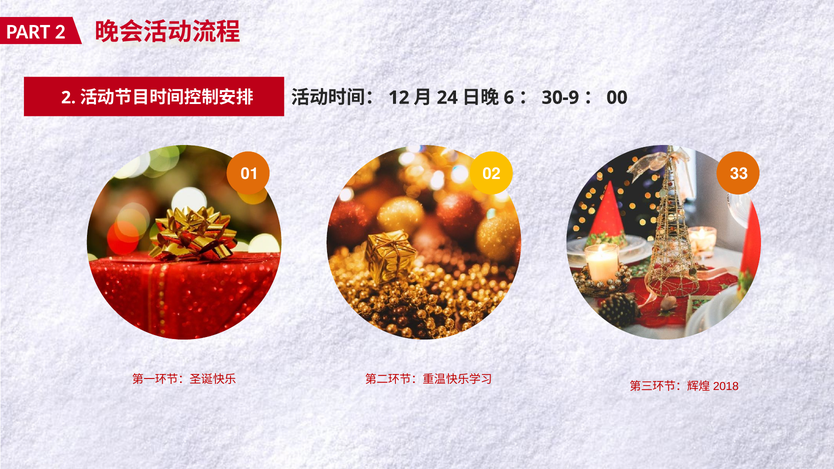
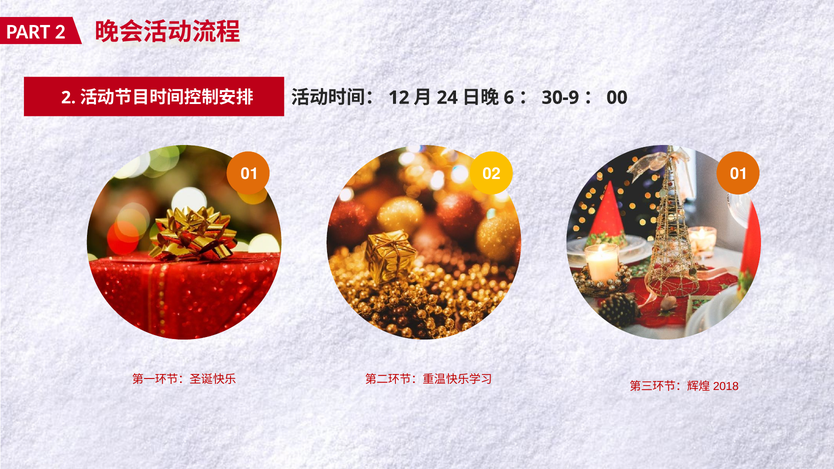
02 33: 33 -> 01 (739, 174)
